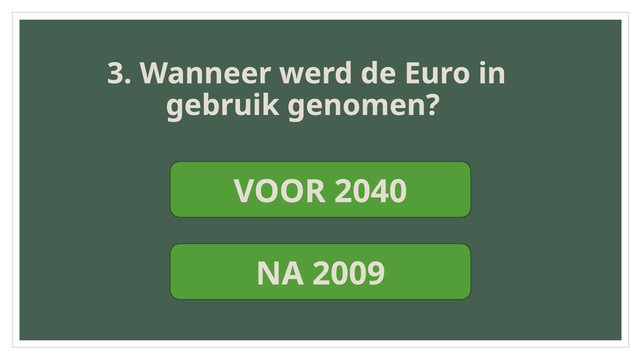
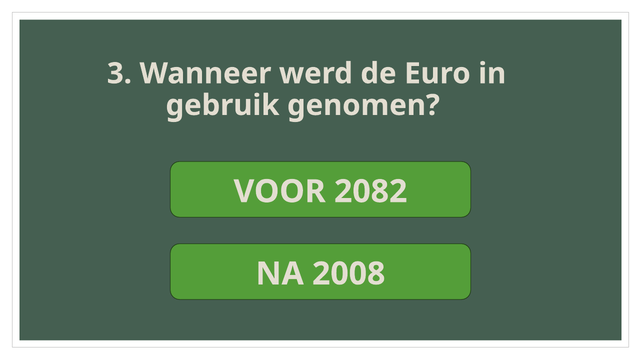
2040: 2040 -> 2082 (371, 192)
2009: 2009 -> 2008 (349, 274)
